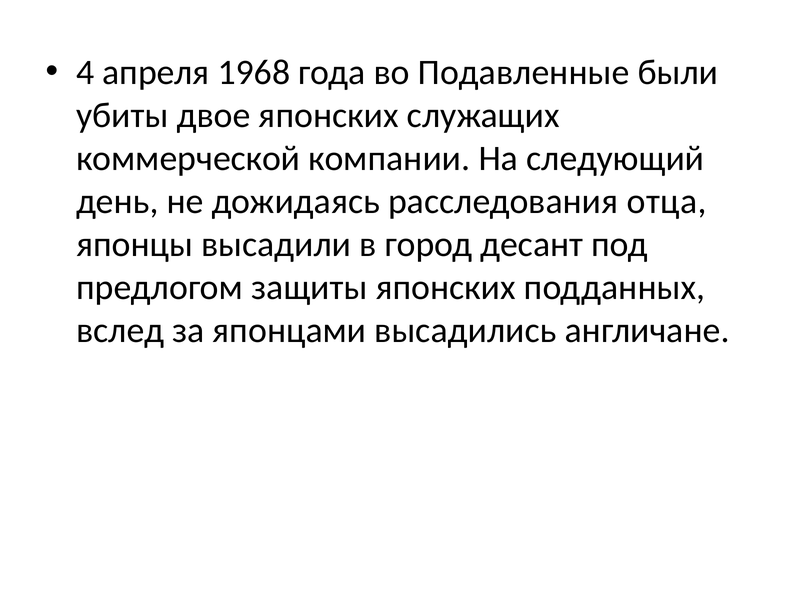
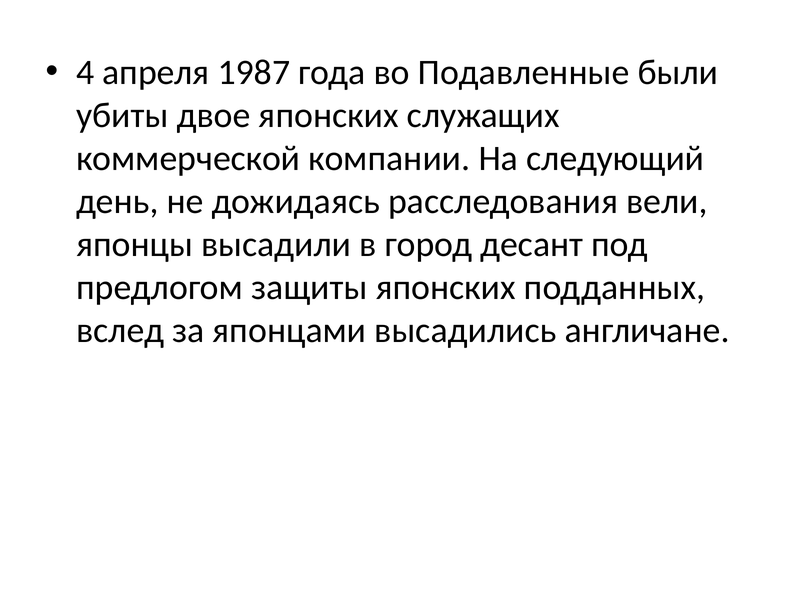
1968: 1968 -> 1987 (254, 72)
отца: отца -> вели (667, 201)
